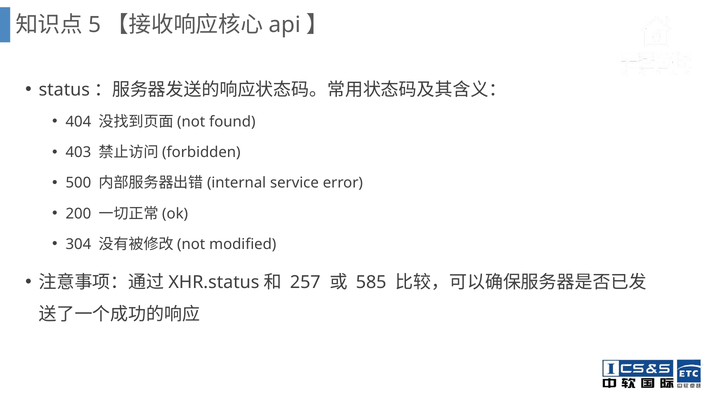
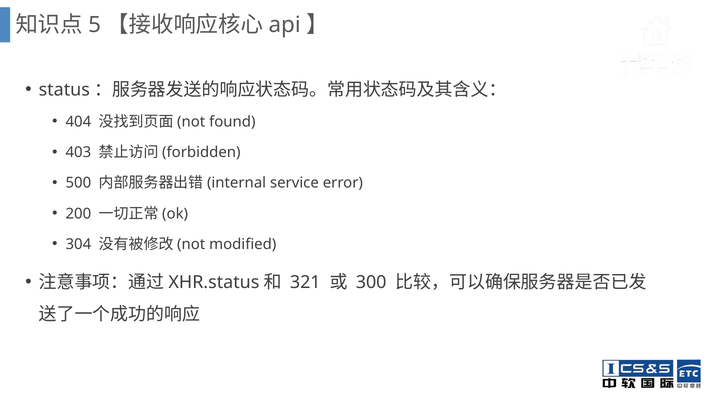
257: 257 -> 321 (305, 283)
585: 585 -> 300 (371, 283)
